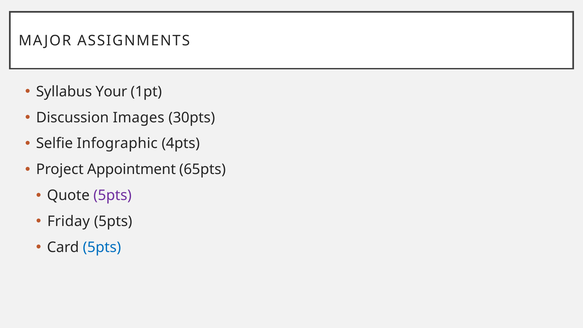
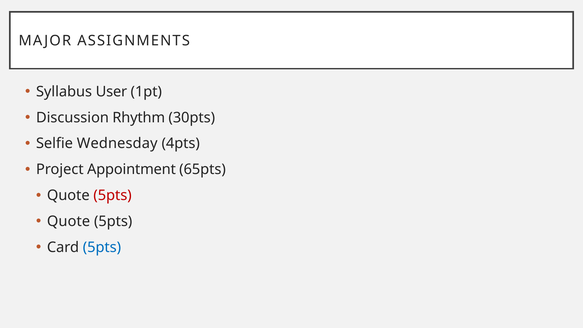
Your: Your -> User (111, 92)
Images: Images -> Rhythm (139, 118)
Infographic: Infographic -> Wednesday (117, 143)
5pts colour: purple -> red (113, 195)
Friday: Friday -> Quote (69, 221)
